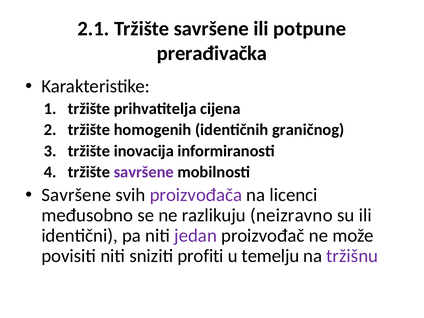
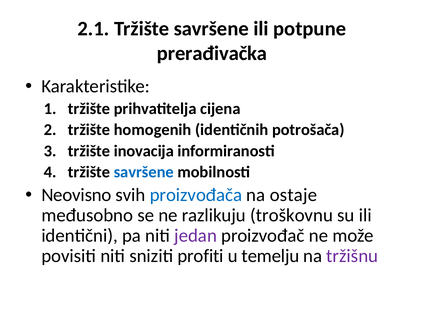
graničnog: graničnog -> potrošača (308, 130)
savršene colour: purple -> blue (144, 172)
Savršene: Savršene -> Neovisno (76, 195)
proizvođača colour: purple -> blue (196, 195)
licenci: licenci -> ostaje (293, 195)
neizravno: neizravno -> troškovnu (292, 215)
